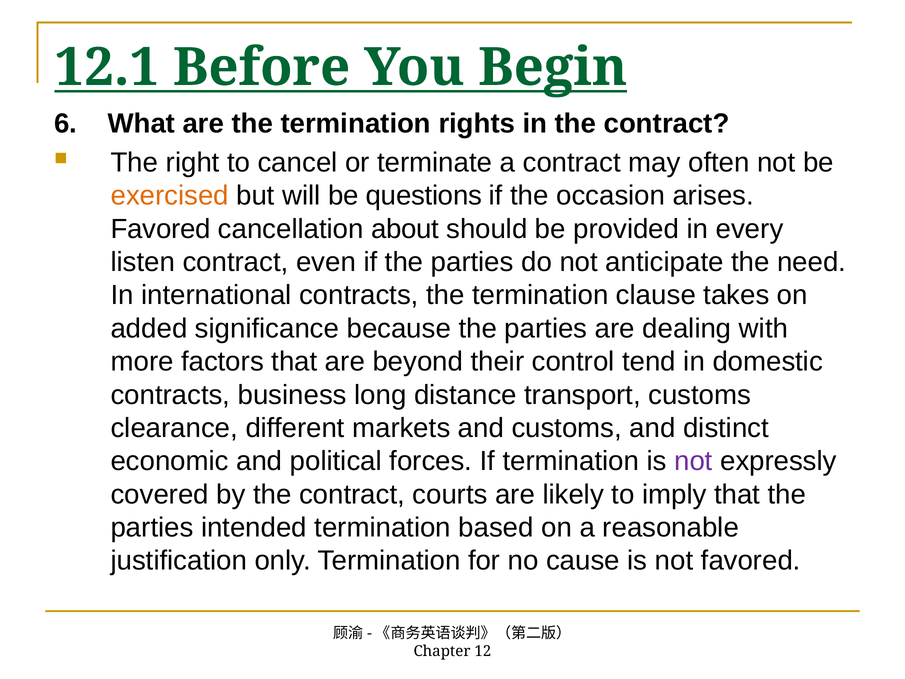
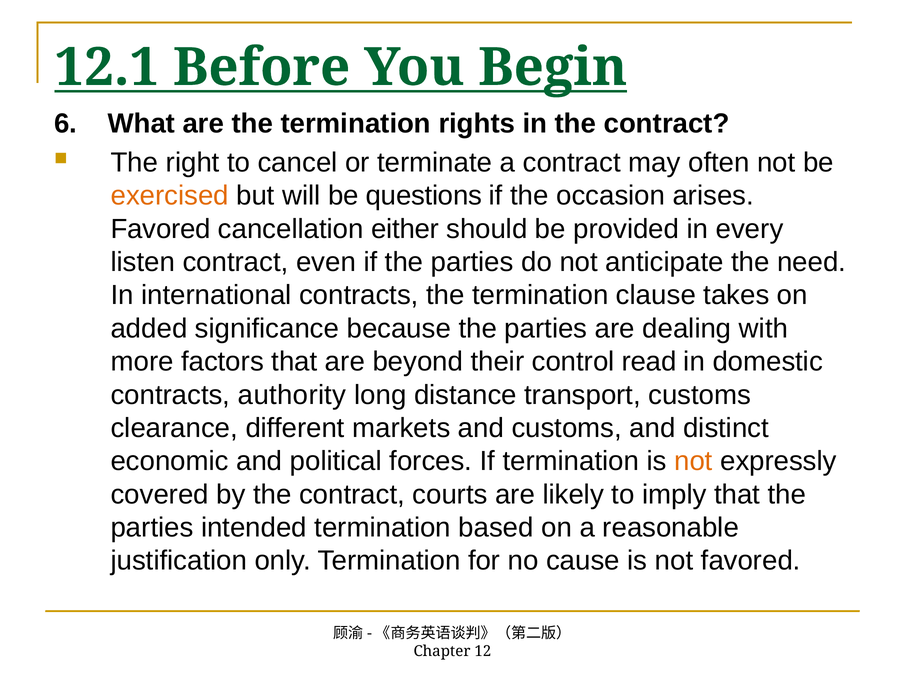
about: about -> either (405, 229)
tend: tend -> read (649, 362)
business: business -> authority (292, 395)
not colour: purple -> orange (693, 461)
